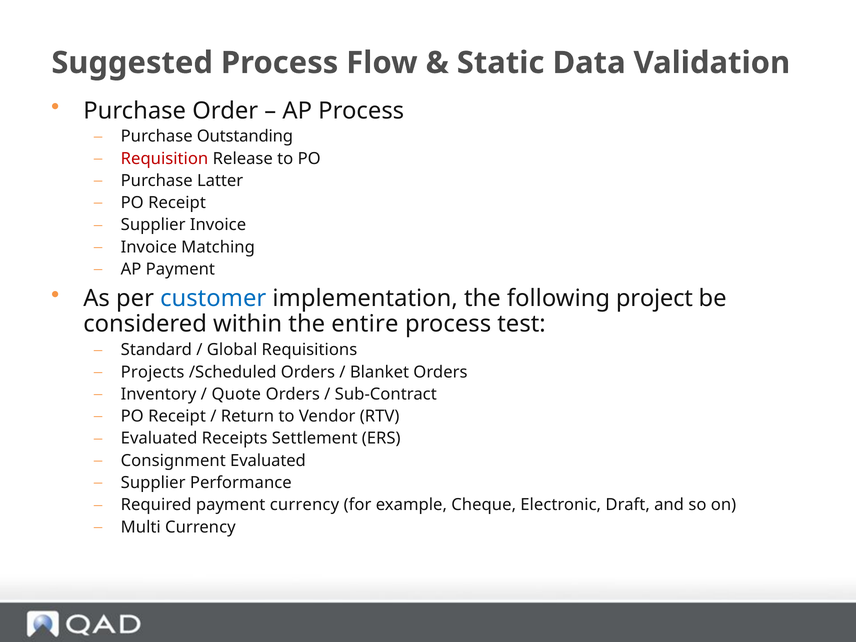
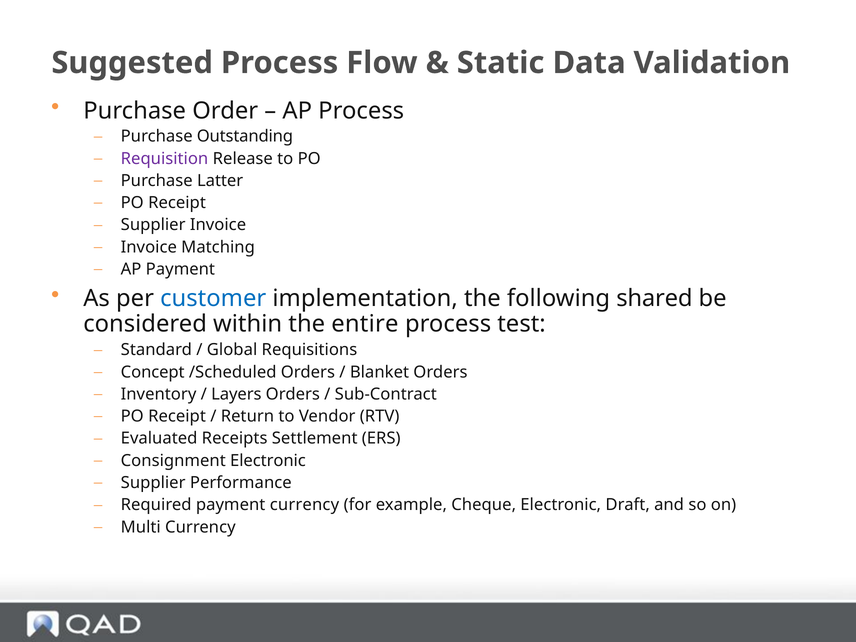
Requisition colour: red -> purple (165, 159)
project: project -> shared (654, 298)
Projects: Projects -> Concept (153, 372)
Quote: Quote -> Layers (236, 394)
Consignment Evaluated: Evaluated -> Electronic (268, 461)
